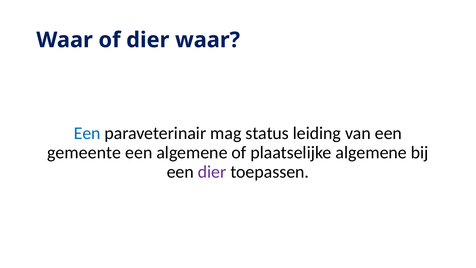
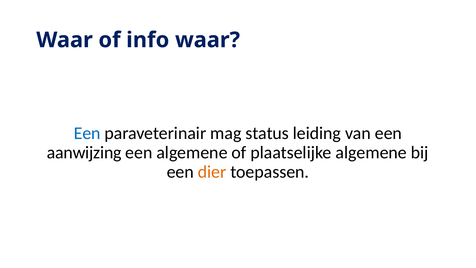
of dier: dier -> info (148, 40)
gemeente: gemeente -> aanwijzing (84, 152)
dier colour: purple -> orange (212, 172)
